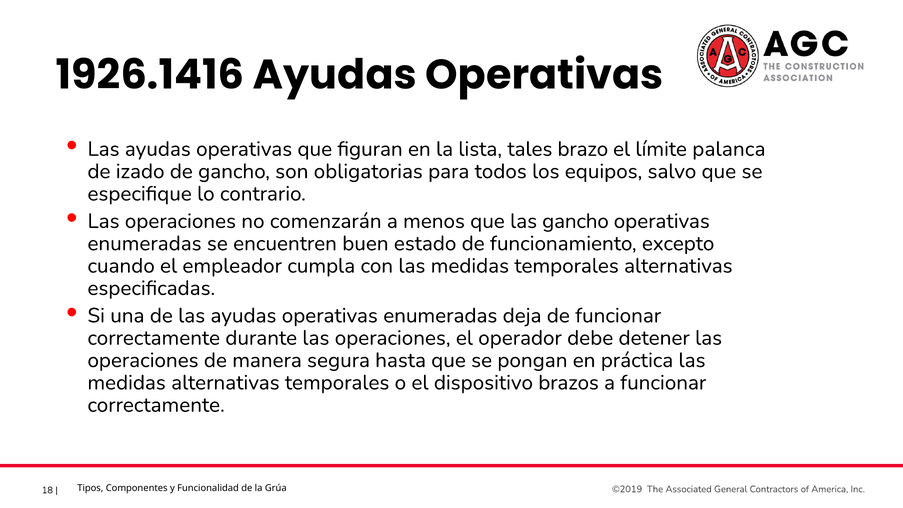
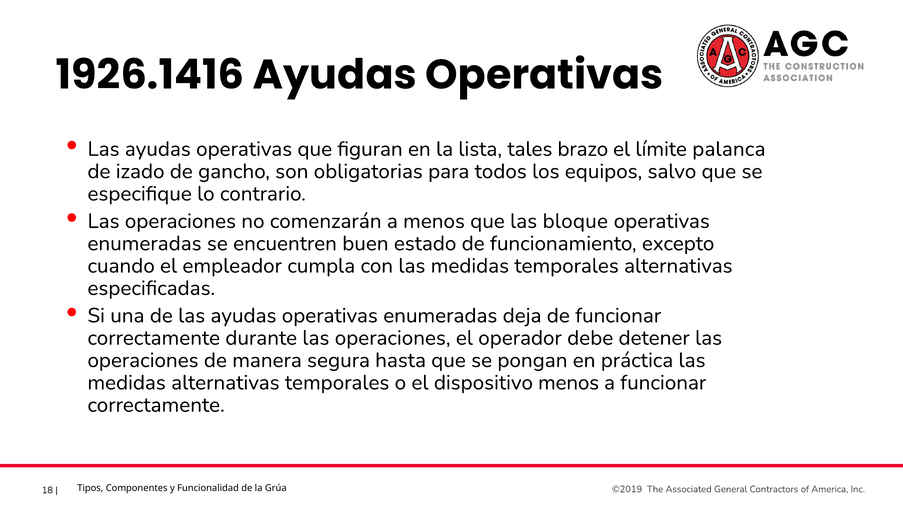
las gancho: gancho -> bloque (575, 221)
dispositivo brazos: brazos -> menos (569, 383)
